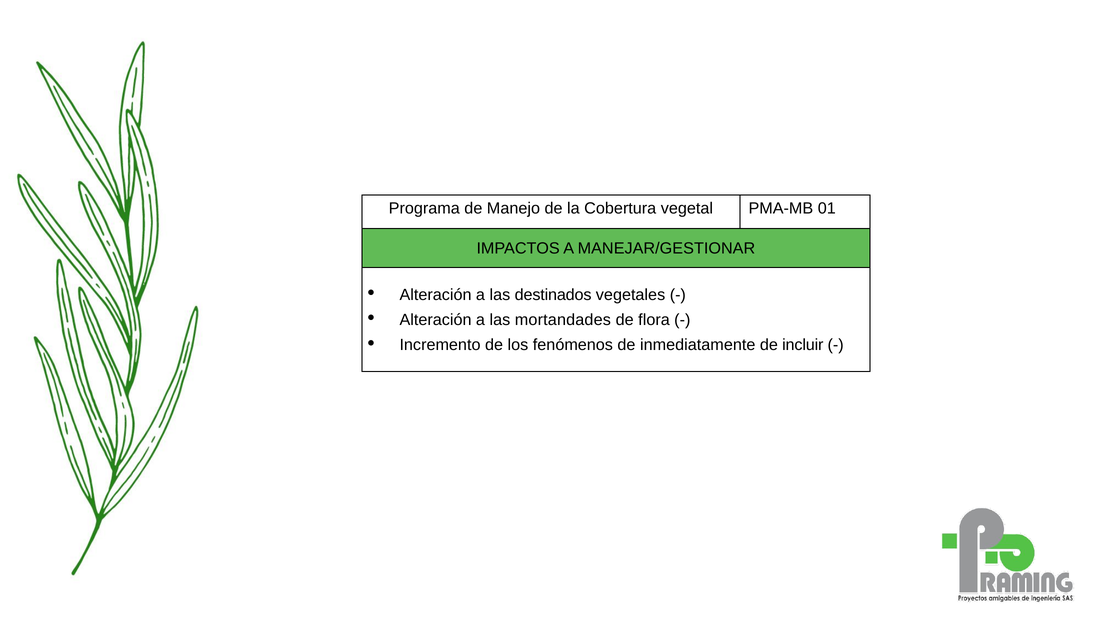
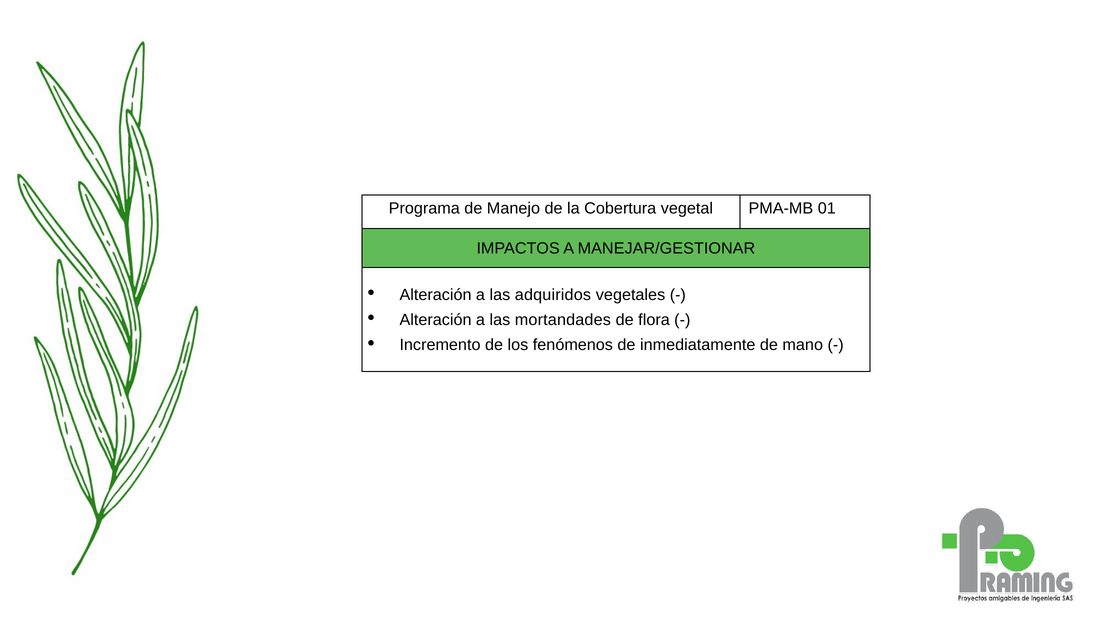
destinados: destinados -> adquiridos (553, 295)
incluir: incluir -> mano (803, 345)
